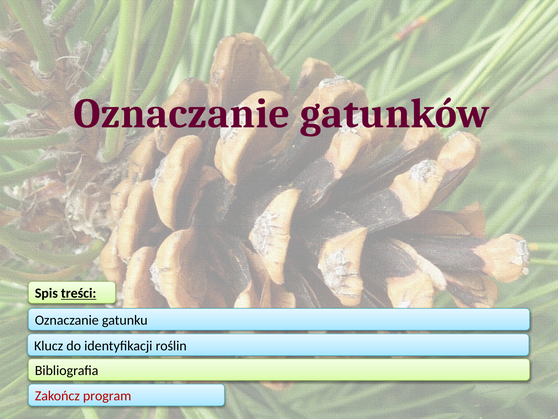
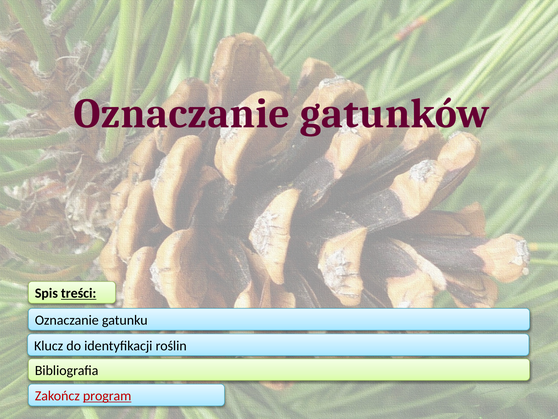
program underline: none -> present (107, 395)
